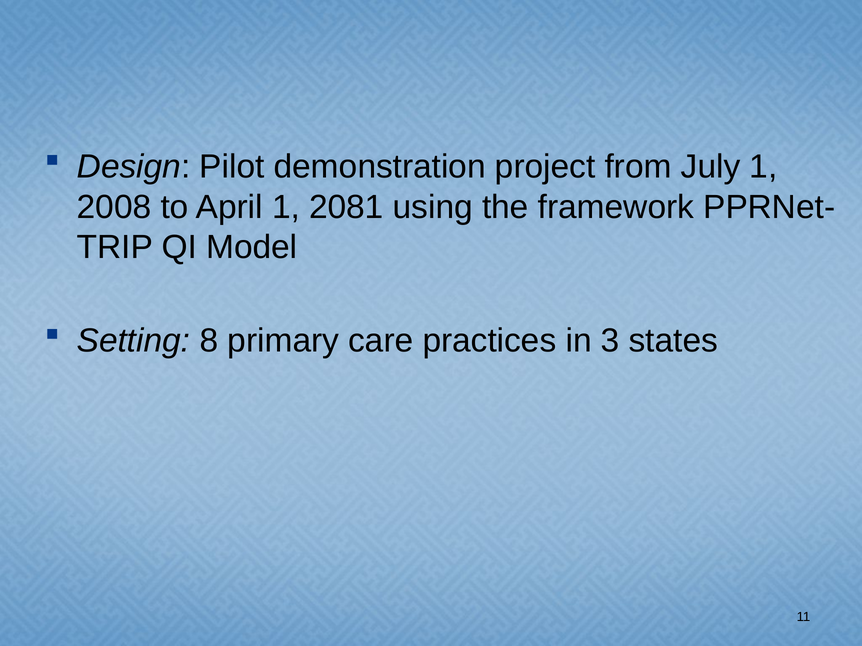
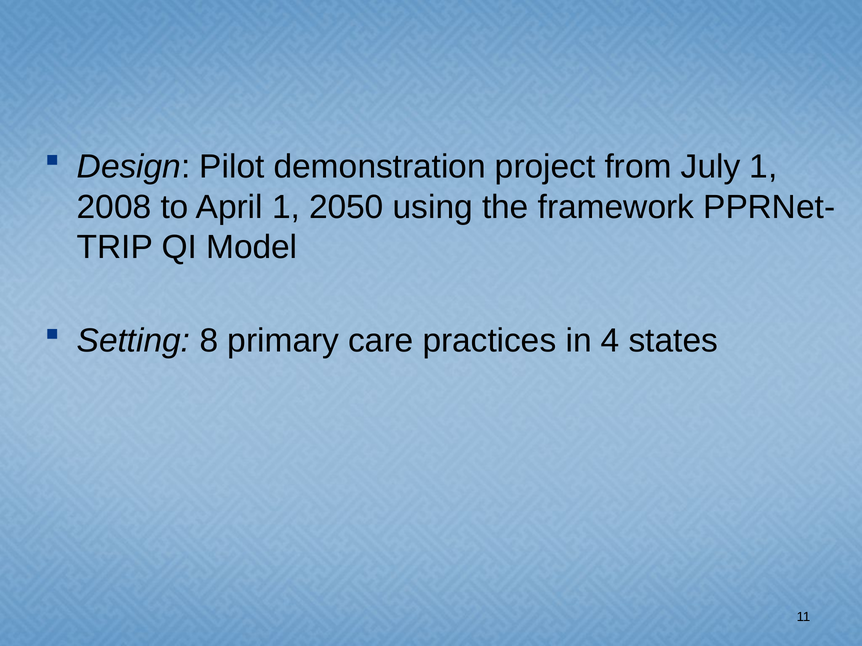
2081: 2081 -> 2050 (346, 207)
3: 3 -> 4 (610, 341)
